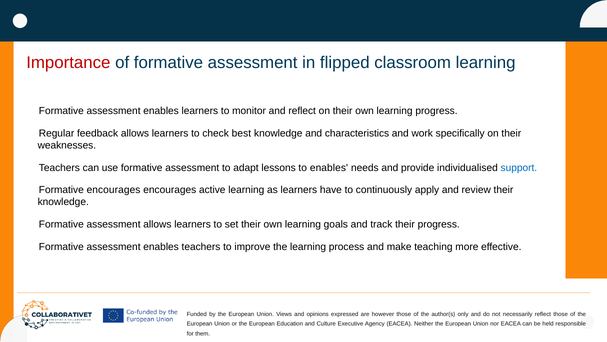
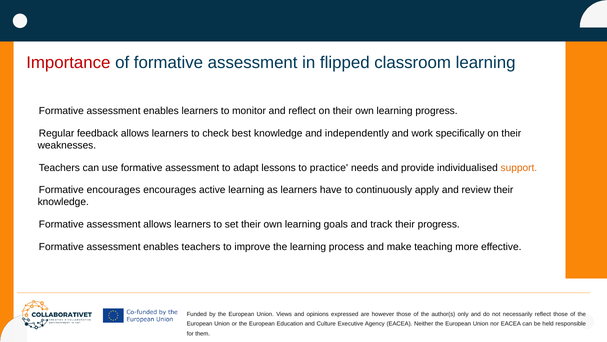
characteristics: characteristics -> independently (357, 133)
to enables: enables -> practice (329, 167)
support colour: blue -> orange (519, 167)
